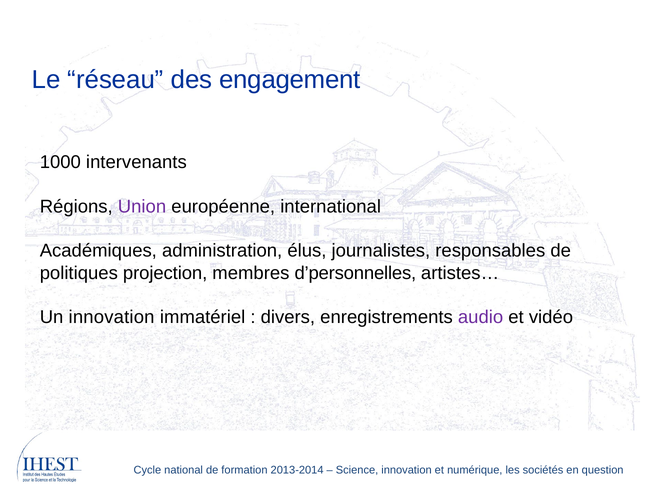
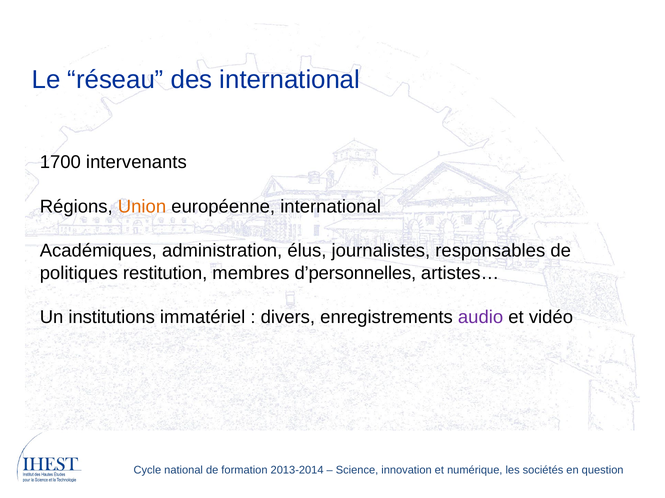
des engagement: engagement -> international (290, 80)
1000: 1000 -> 1700 (60, 163)
Union colour: purple -> orange (142, 207)
projection: projection -> restitution (165, 273)
Un innovation: innovation -> institutions (112, 318)
